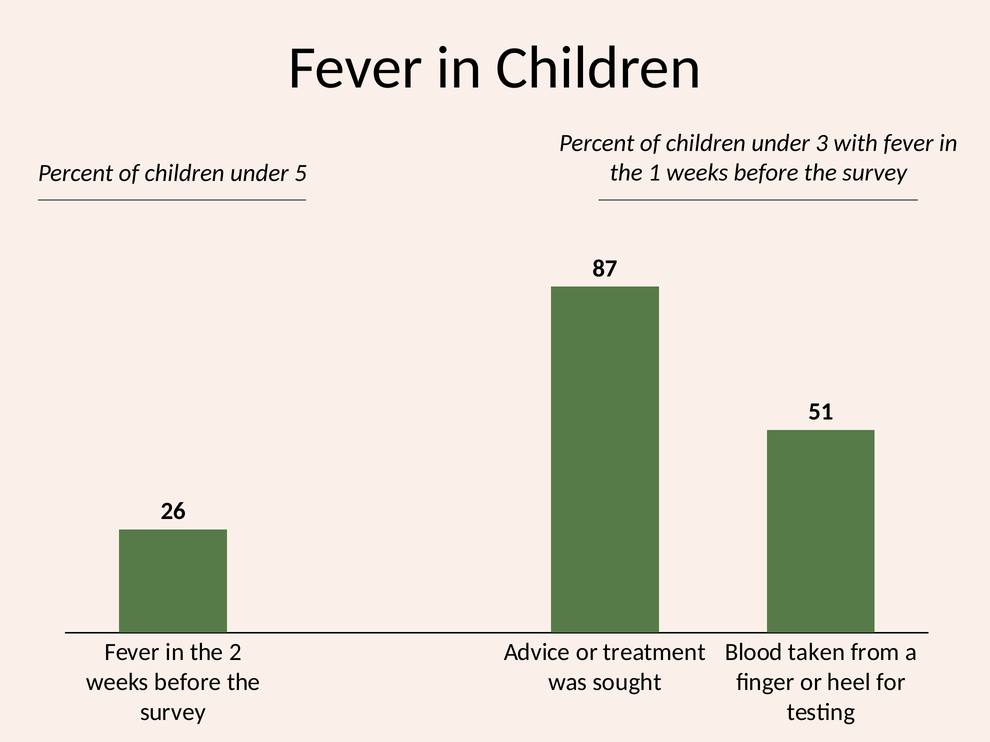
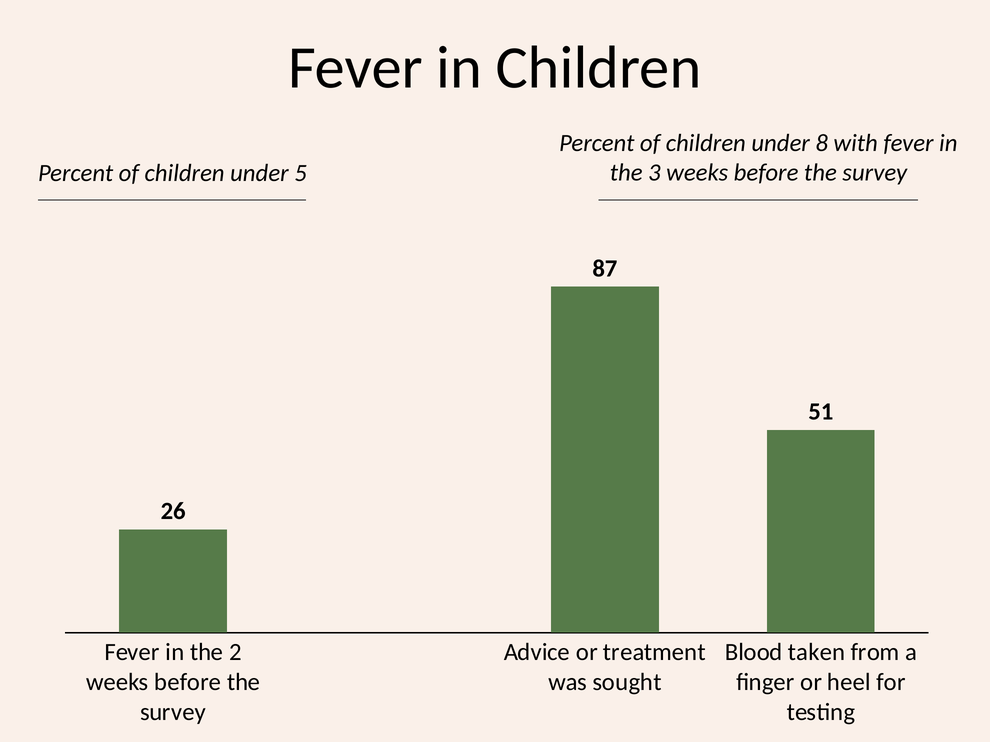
3: 3 -> 8 (822, 143)
1: 1 -> 3 (654, 173)
